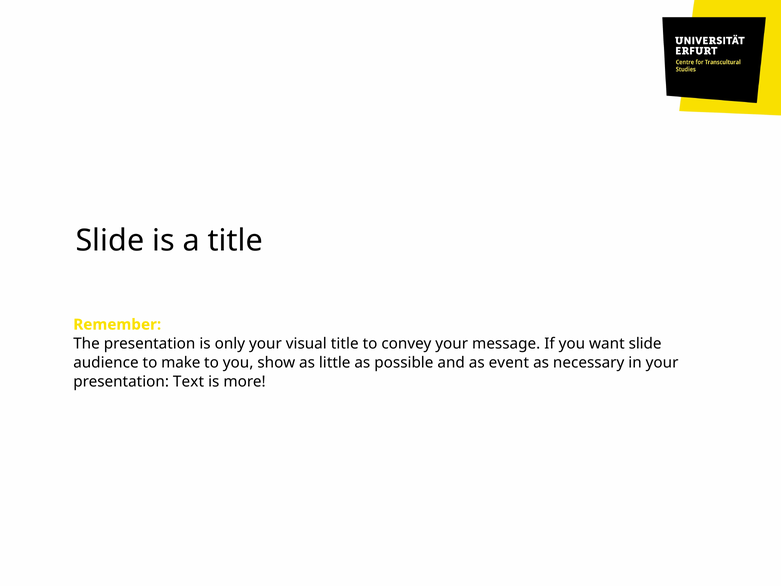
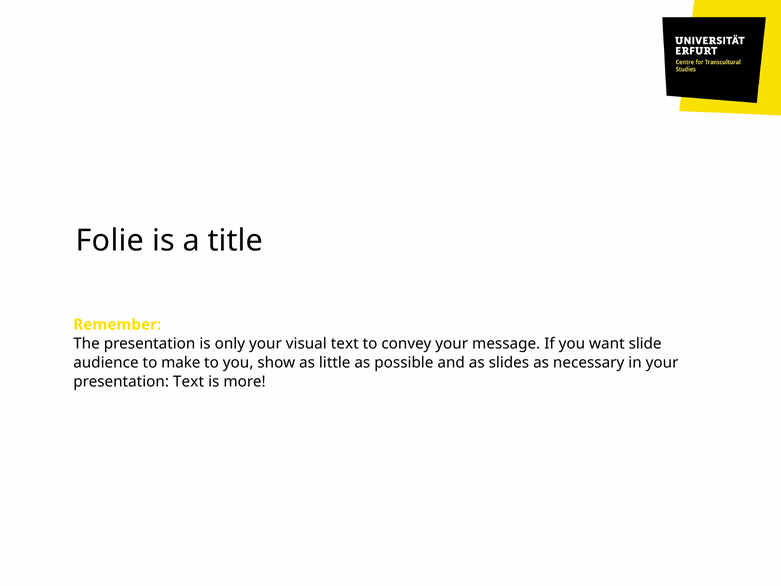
Slide: Slide -> Folie (110, 241)
visual title: title -> text (345, 344)
event: event -> slides (509, 363)
